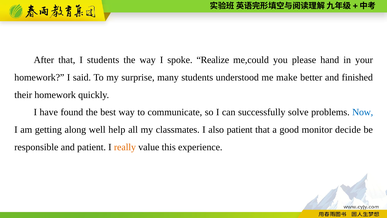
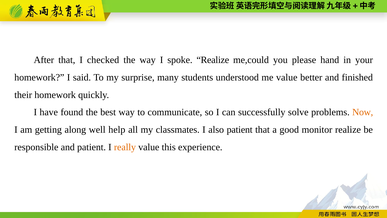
I students: students -> checked (103, 60)
me make: make -> value (287, 77)
Now colour: blue -> orange (363, 112)
monitor decide: decide -> realize (348, 130)
